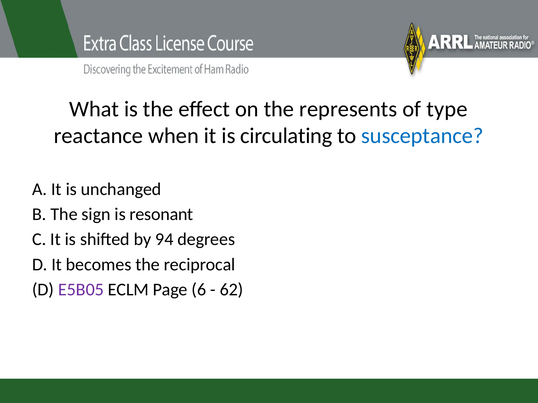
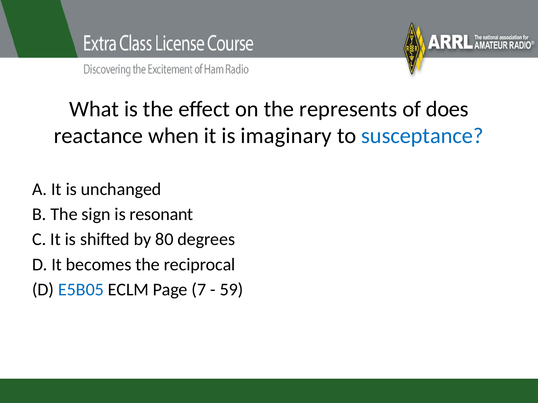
type: type -> does (447, 109)
circulating: circulating -> imaginary (286, 136)
94: 94 -> 80 (164, 240)
E5B05 colour: purple -> blue (81, 290)
6: 6 -> 7 (199, 290)
62: 62 -> 59 (232, 290)
